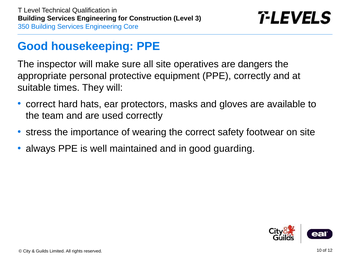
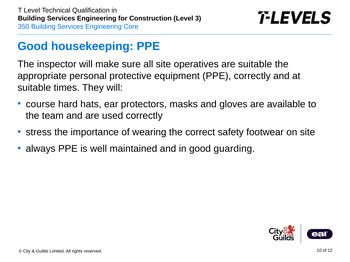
are dangers: dangers -> suitable (255, 64)
correct: correct -> course (41, 104)
